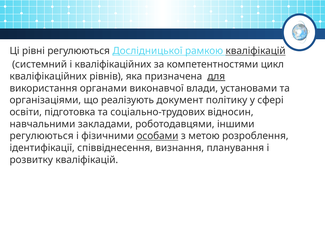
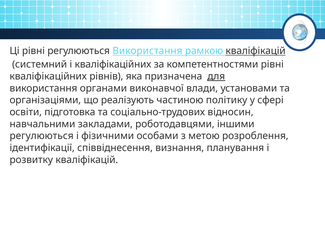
регулюються Дослідницької: Дослідницької -> Використання (147, 51)
компетентностями цикл: цикл -> рівні (272, 64)
документ: документ -> частиною (180, 100)
особами underline: present -> none (157, 136)
